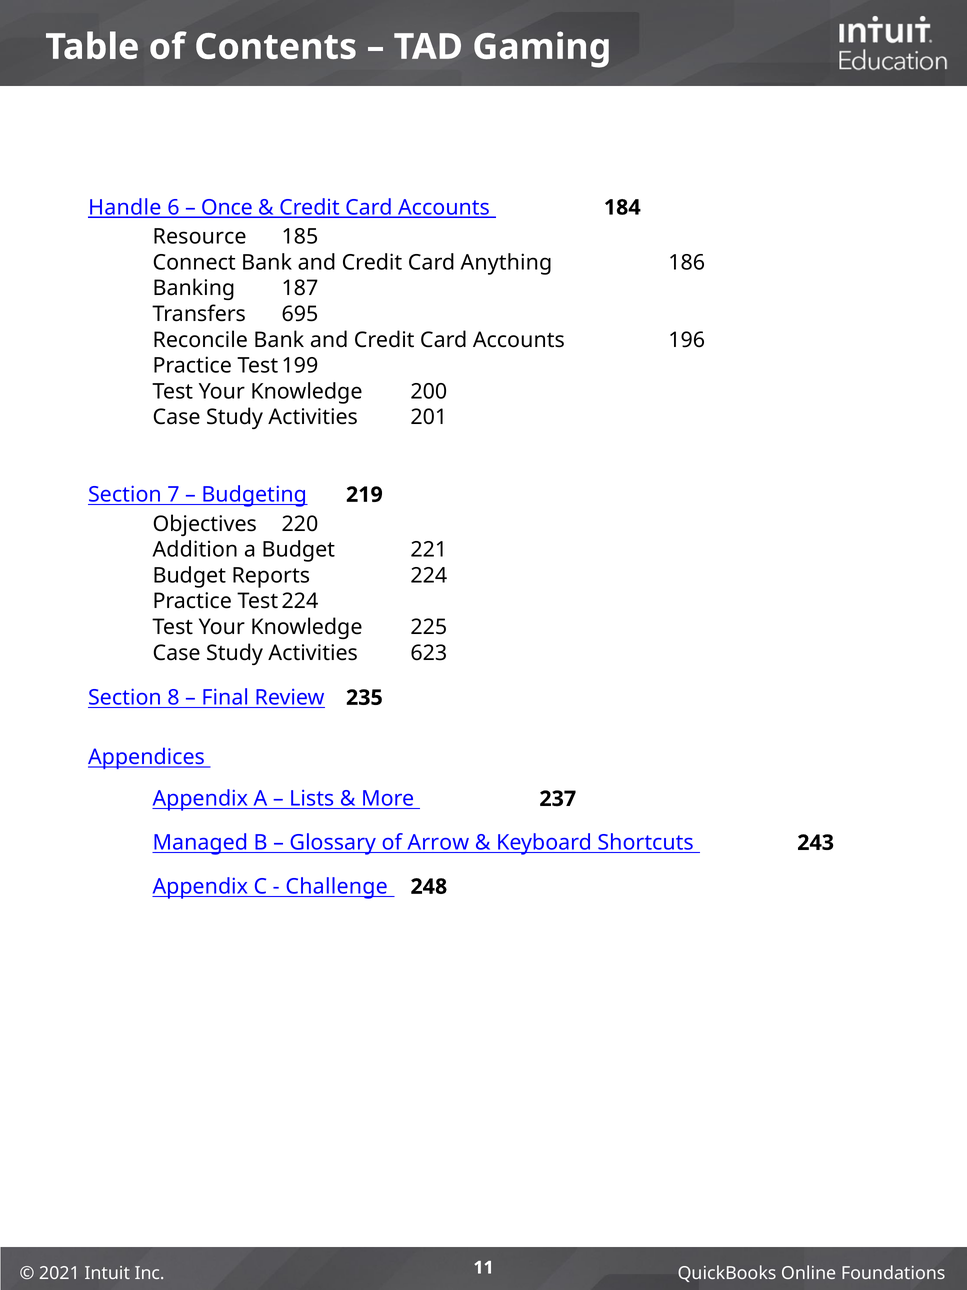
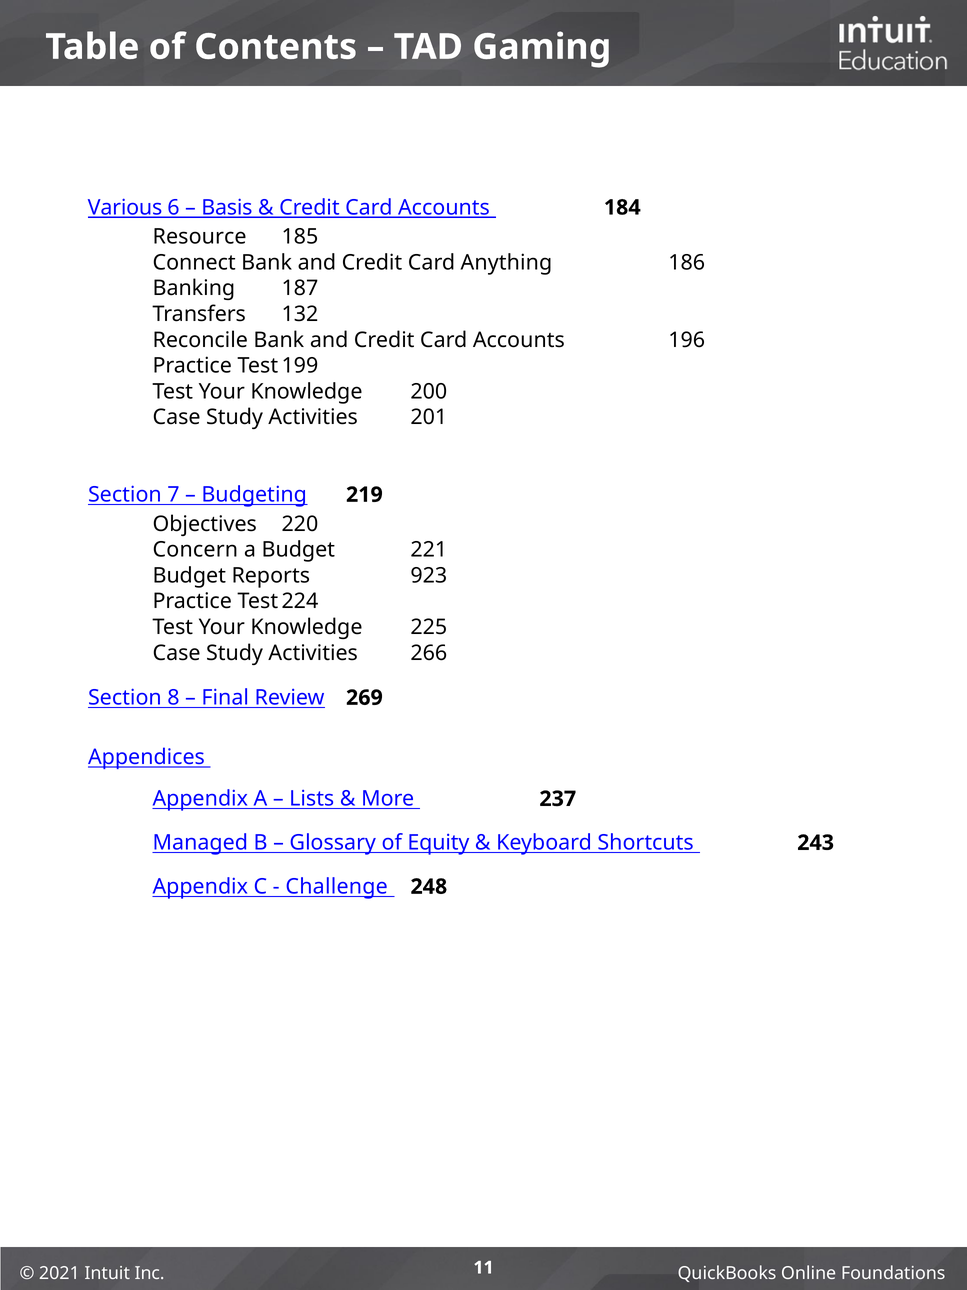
Handle: Handle -> Various (125, 207)
Once: Once -> Basis (227, 207)
695: 695 -> 132 (300, 314)
Addition: Addition -> Concern (195, 550)
224: 224 -> 923 (429, 575)
623: 623 -> 266 (429, 653)
235: 235 -> 269 (364, 697)
Arrow: Arrow -> Equity (438, 842)
